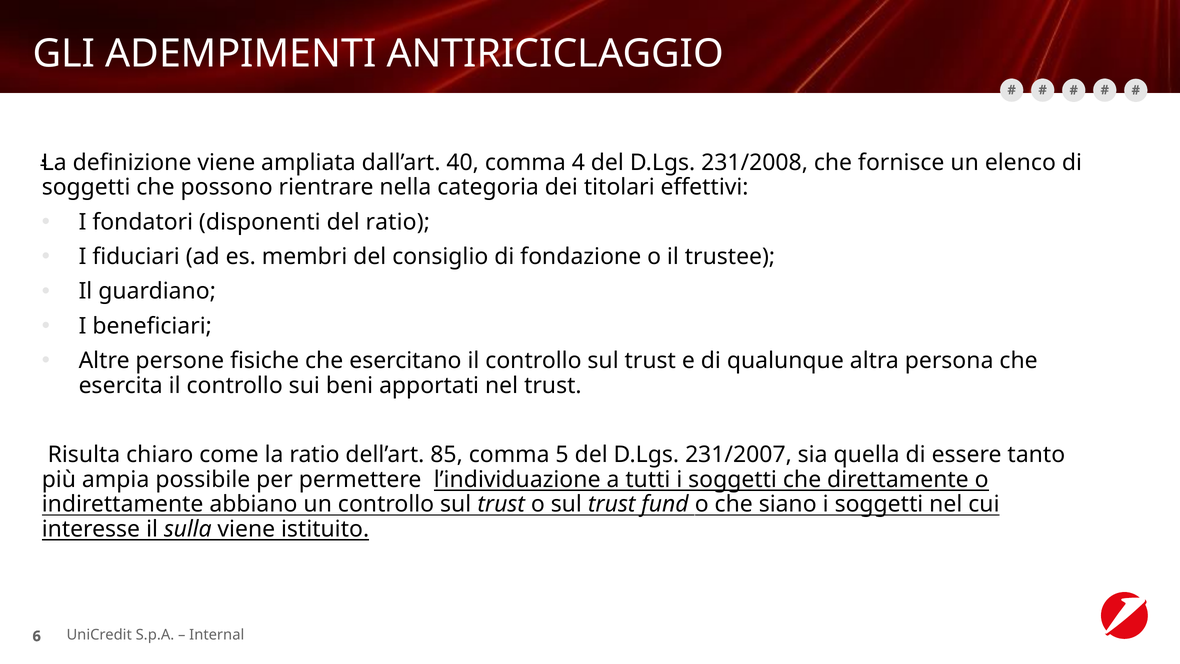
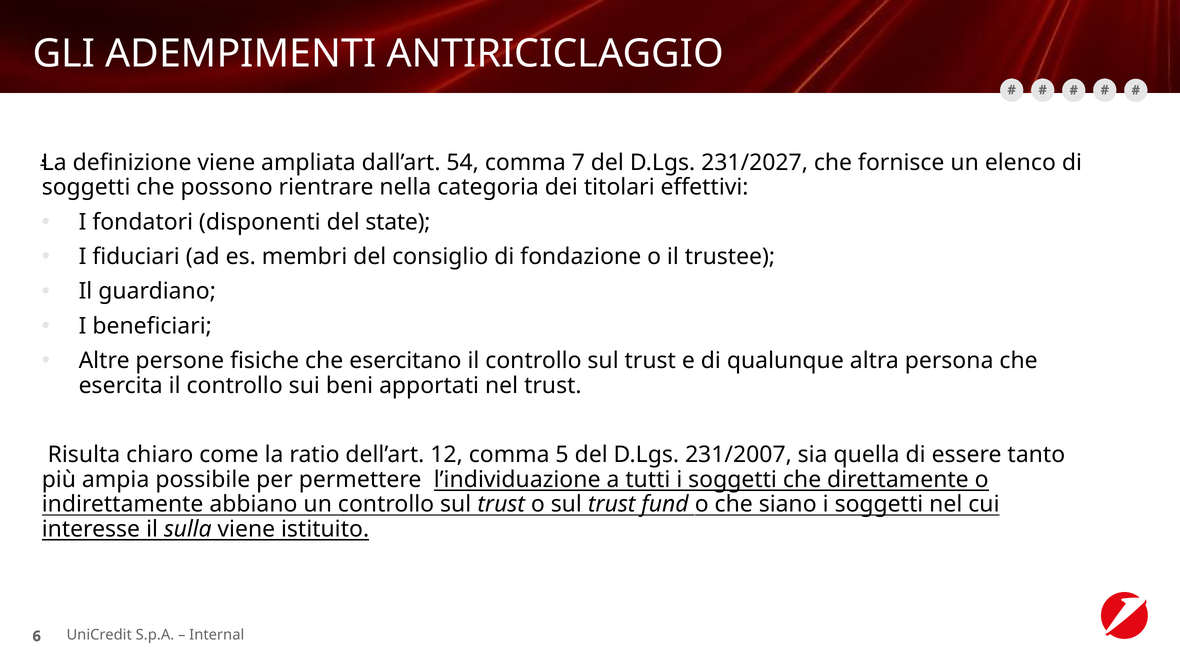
40: 40 -> 54 (463, 162)
4: 4 -> 7 (578, 162)
231/2008: 231/2008 -> 231/2027 (755, 162)
del ratio: ratio -> state (398, 222)
85: 85 -> 12 (447, 455)
